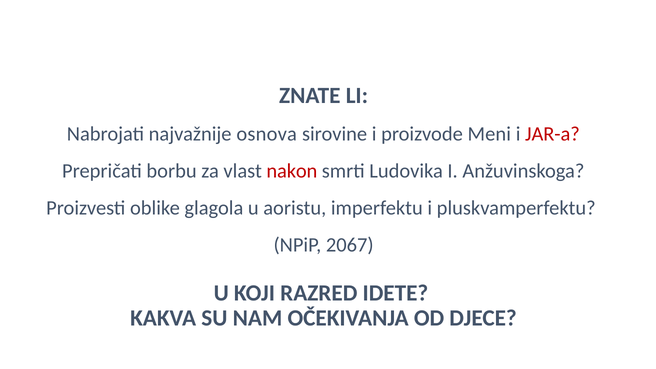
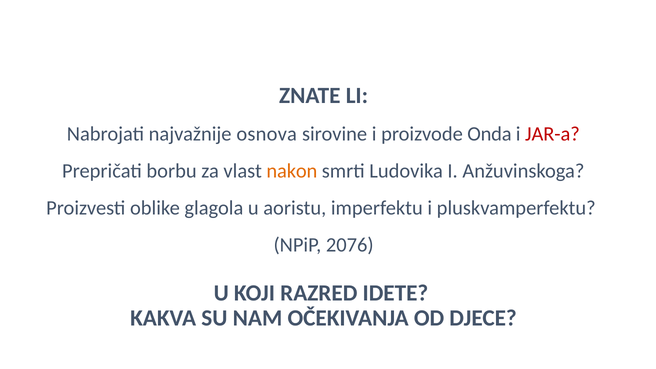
Meni: Meni -> Onda (489, 134)
nakon colour: red -> orange (292, 171)
2067: 2067 -> 2076 (350, 245)
